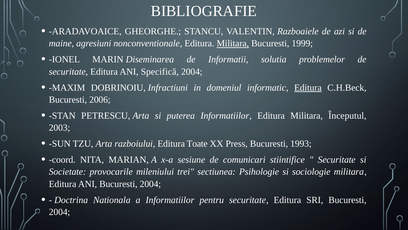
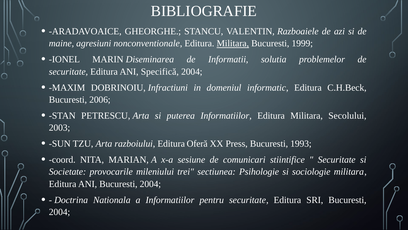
Editura underline: present -> none (308, 87)
Începutul: Începutul -> Secolului (347, 115)
Toate: Toate -> Oferă (197, 143)
